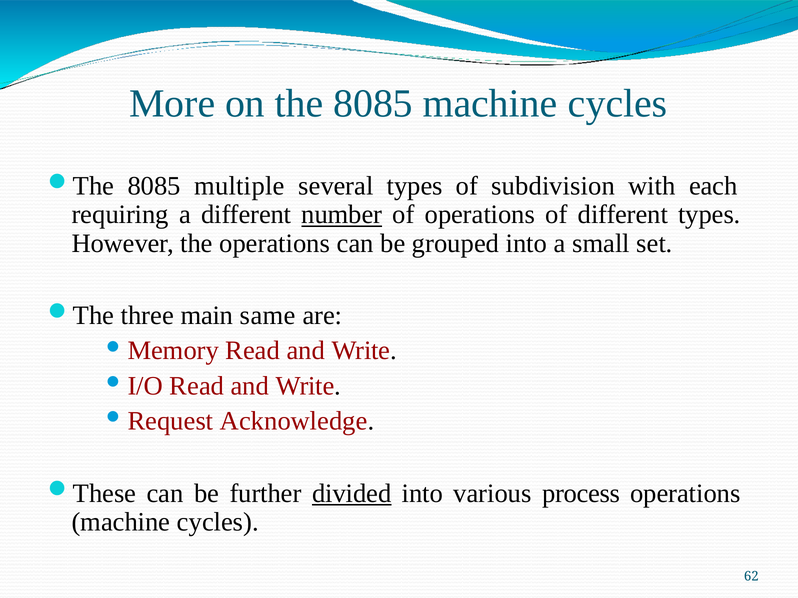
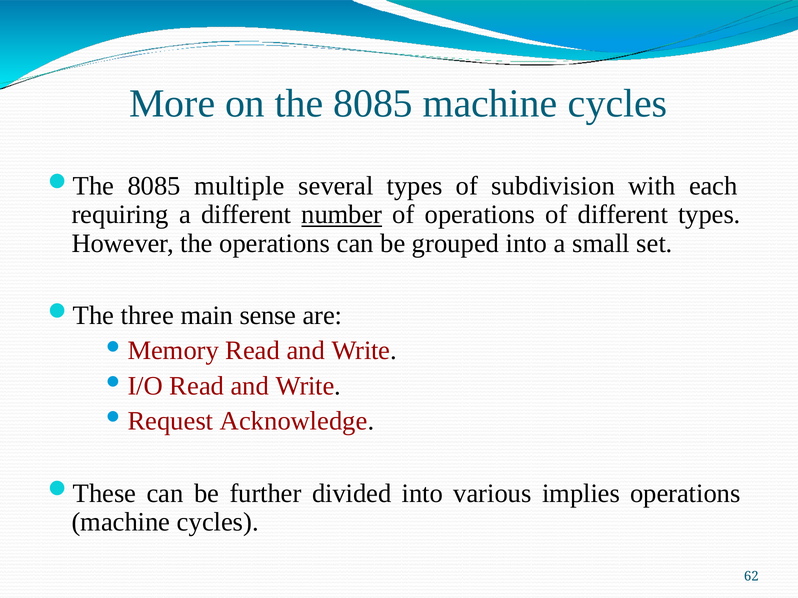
same: same -> sense (268, 316)
divided underline: present -> none (352, 494)
process: process -> implies (581, 494)
